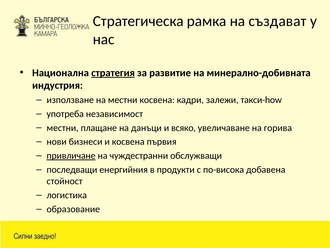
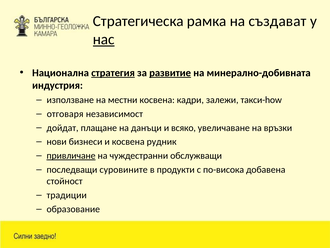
нас underline: none -> present (104, 39)
развитие underline: none -> present (170, 73)
употреба: употреба -> отговаря (65, 114)
местни: местни -> дойдат (63, 128)
горива: горива -> връзки (278, 128)
първия: първия -> рудник (162, 142)
енергийния: енергийния -> суровините (124, 169)
логистика: логистика -> традиции (67, 195)
